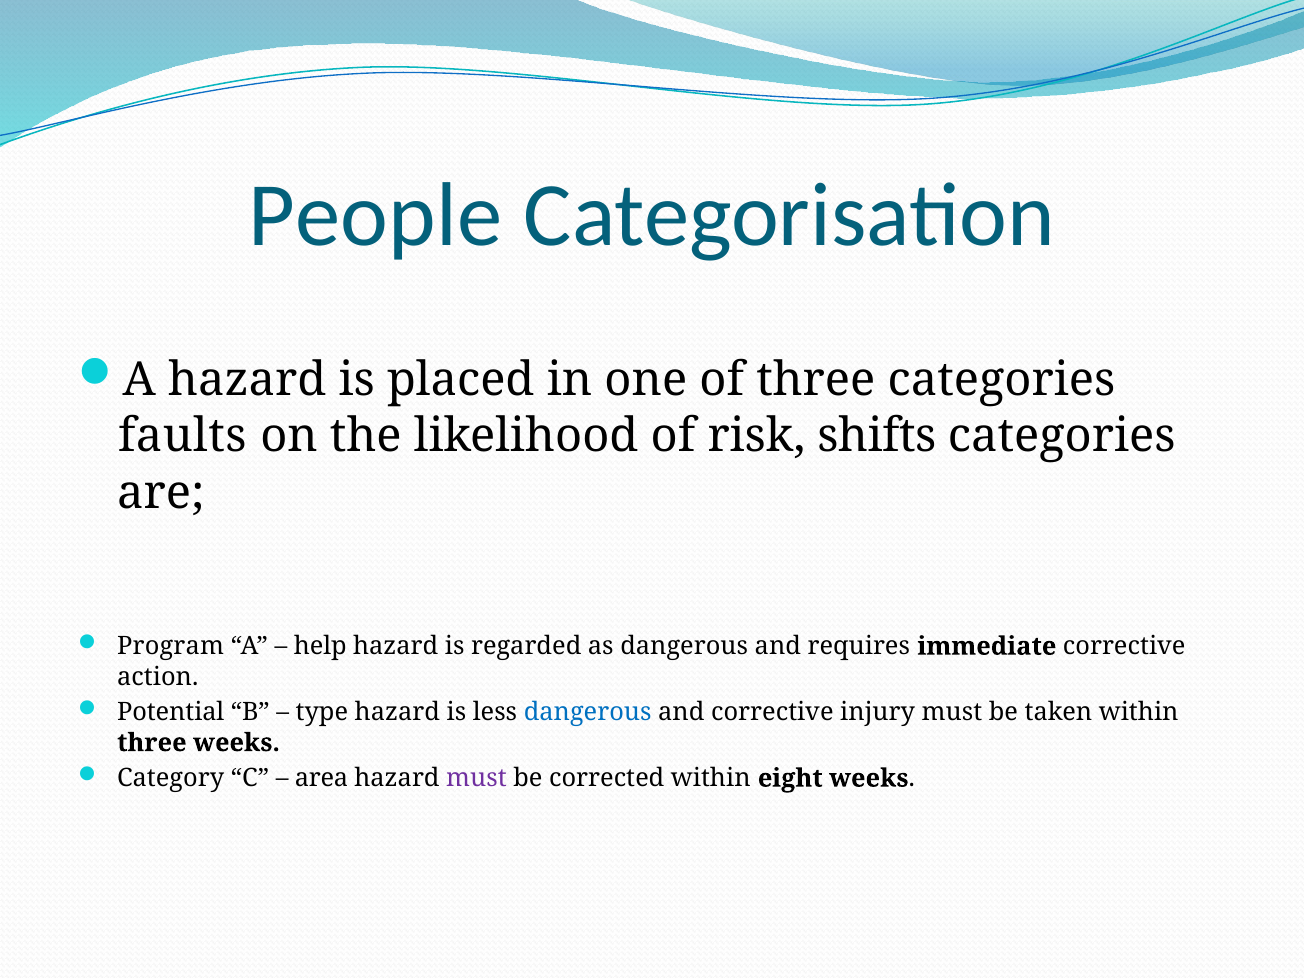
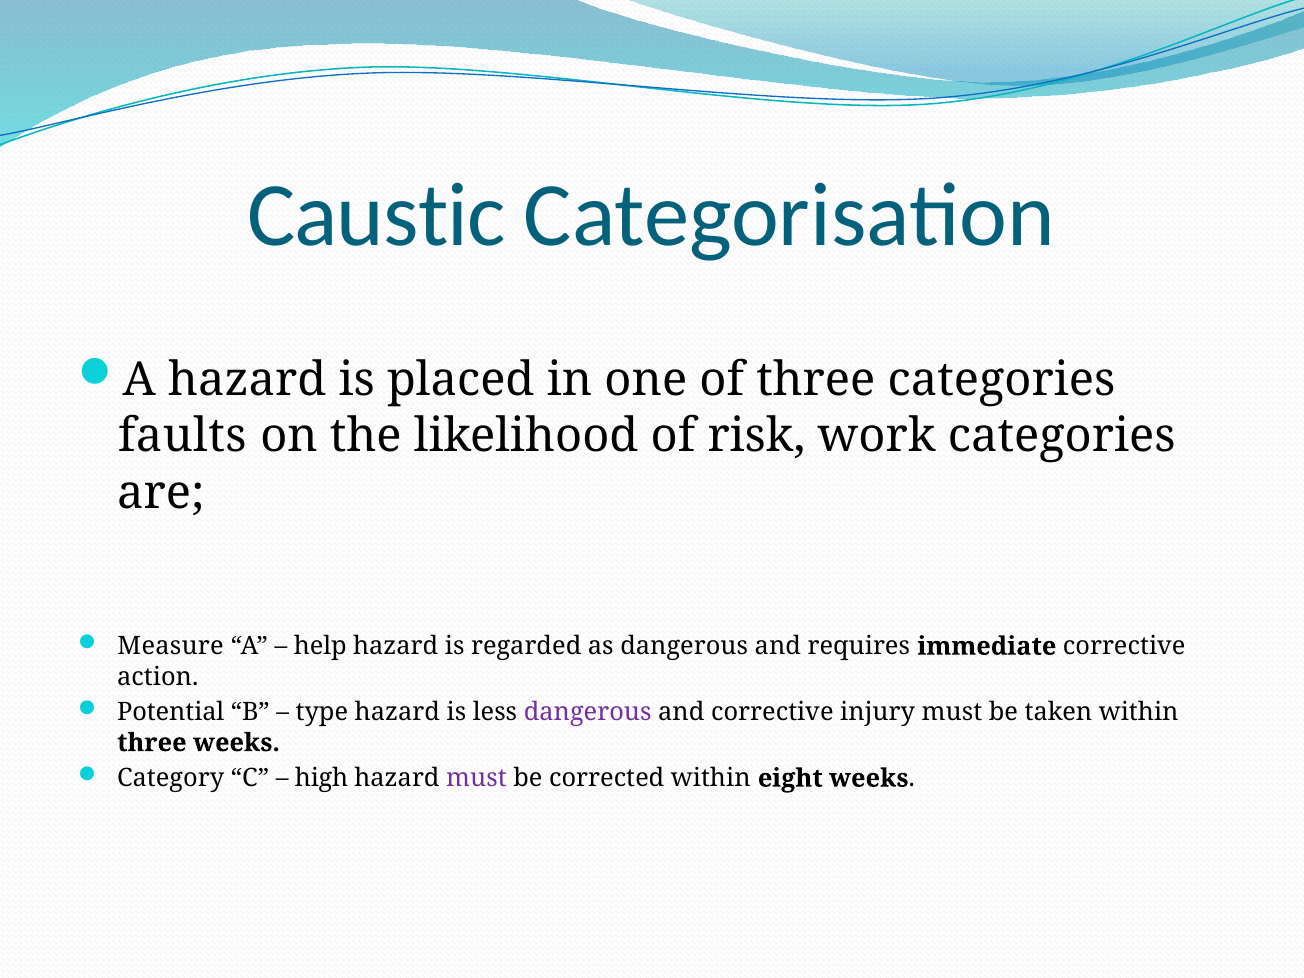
People: People -> Caustic (376, 215)
shifts: shifts -> work (877, 436)
Program: Program -> Measure (171, 646)
dangerous colour: blue -> purple (588, 712)
area: area -> high (322, 778)
